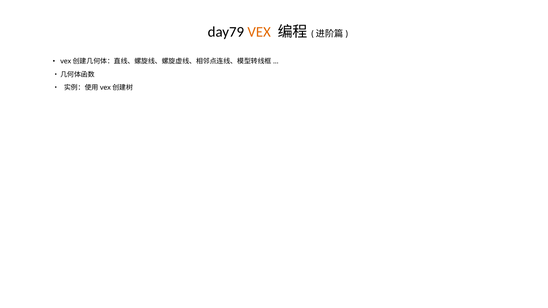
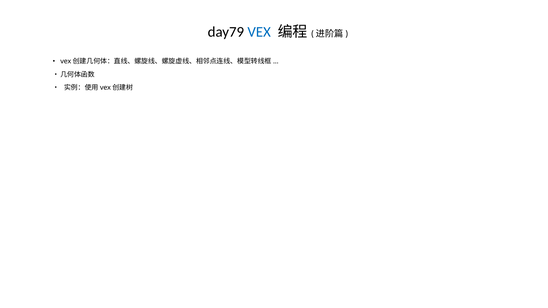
VEX colour: orange -> blue (259, 32)
